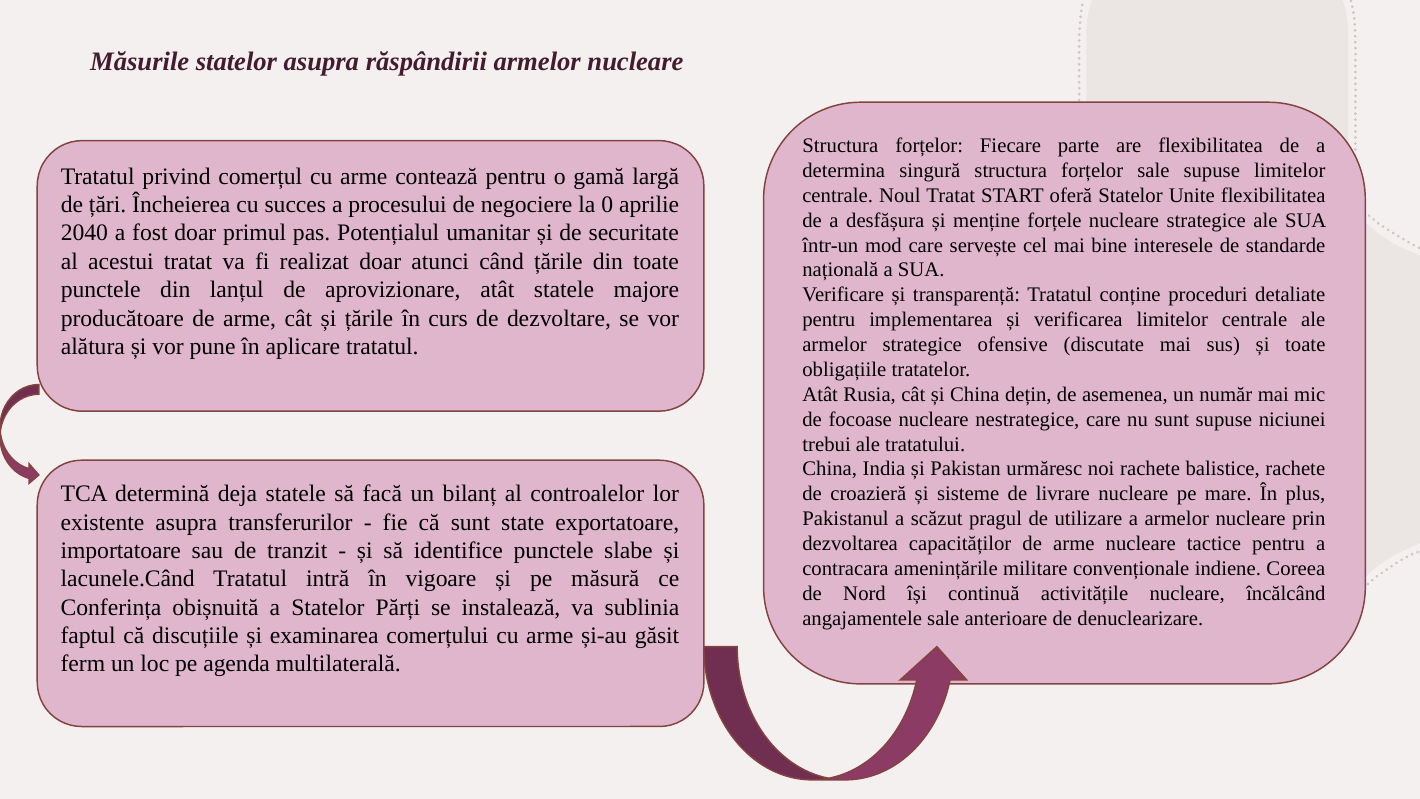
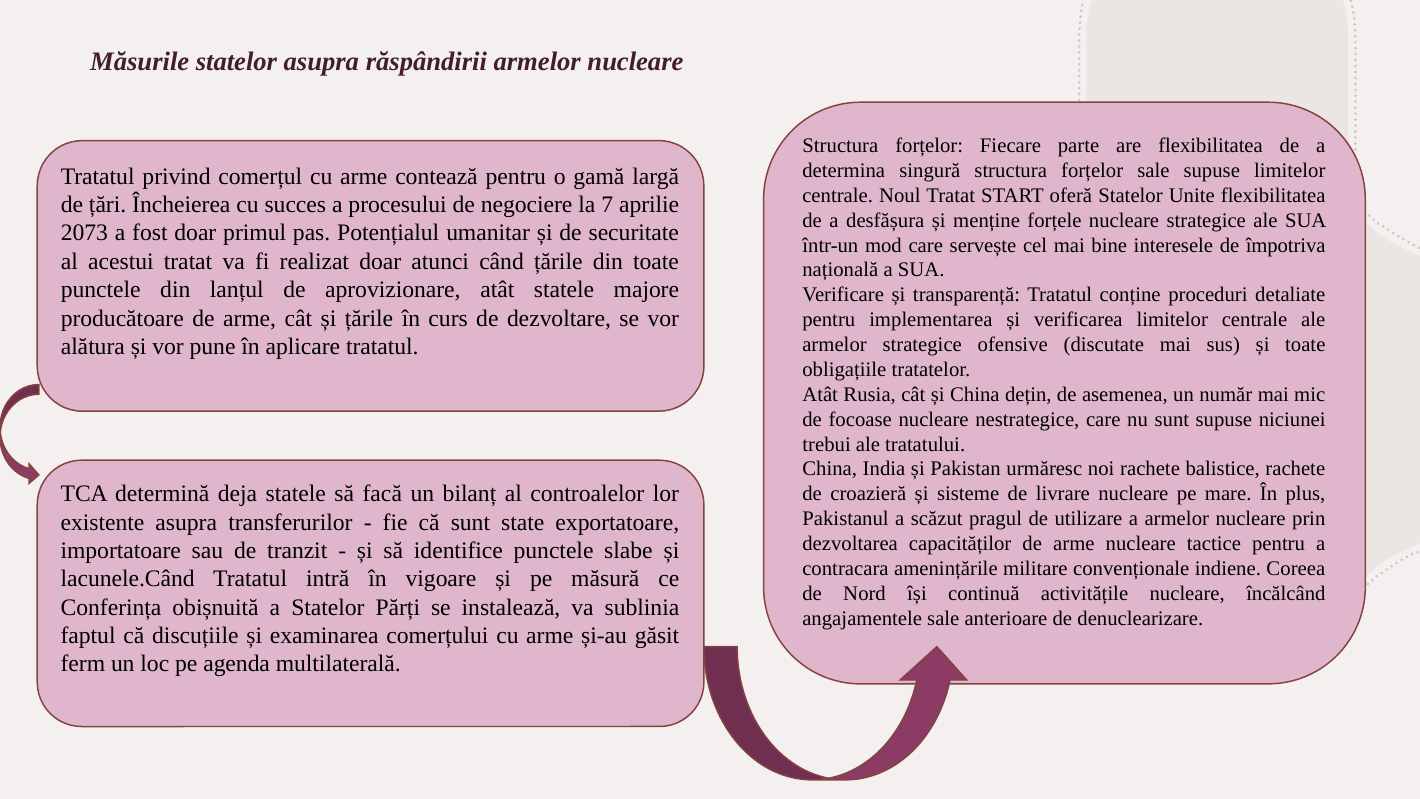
0: 0 -> 7 (607, 205)
2040: 2040 -> 2073 (84, 233)
standarde: standarde -> împotriva (1286, 245)
